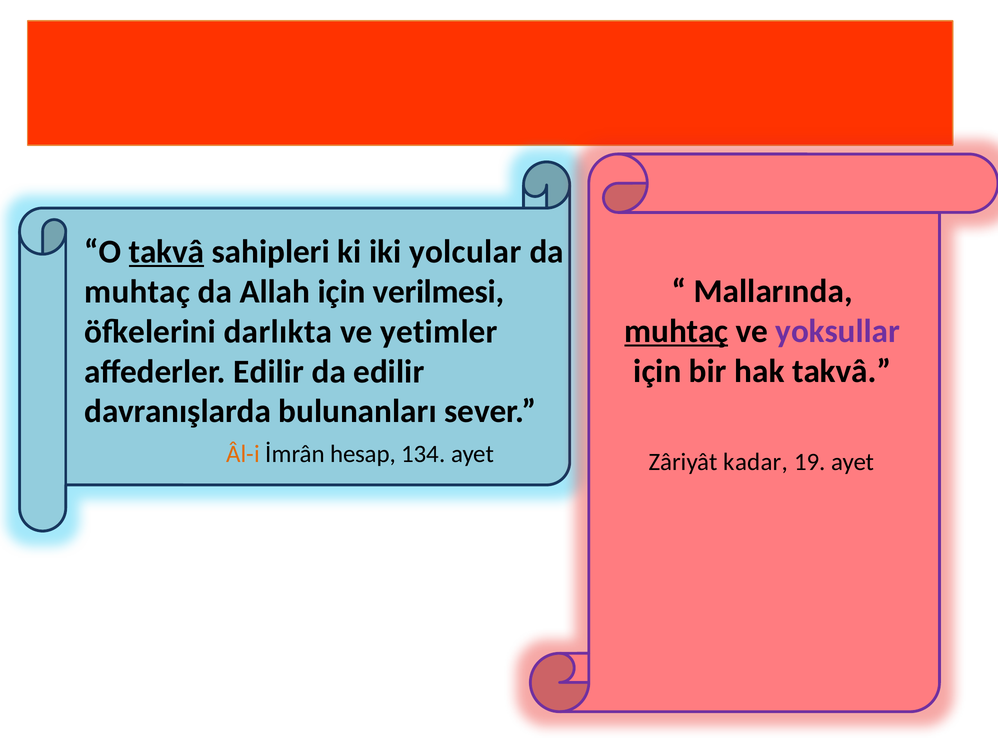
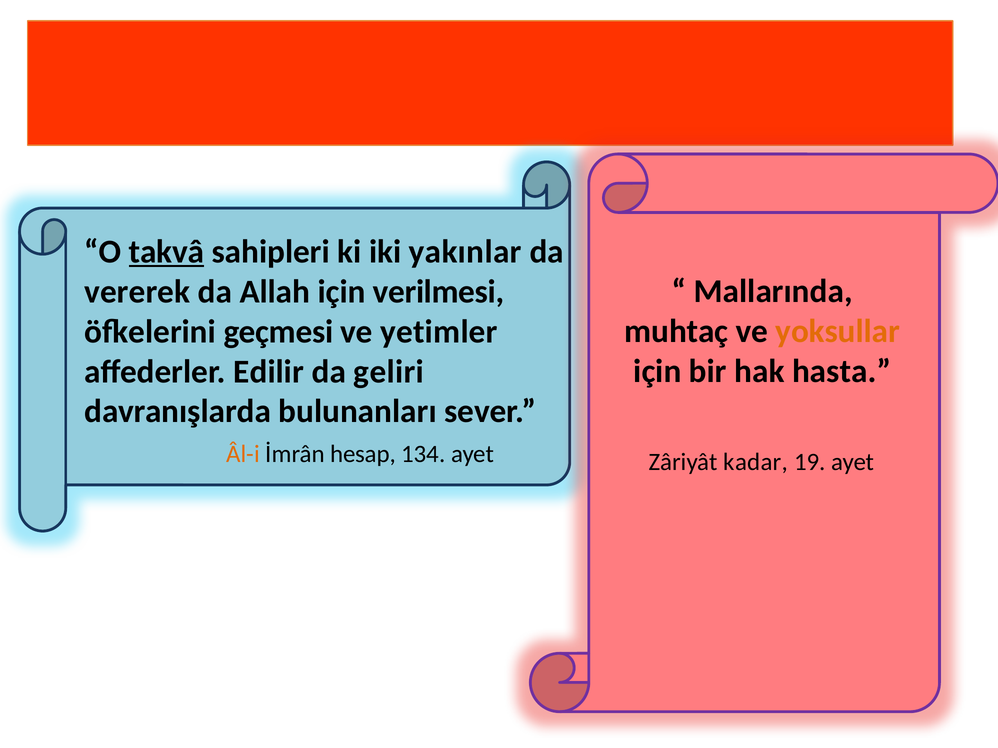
yolcular: yolcular -> yakınlar (465, 252)
muhtaç: muhtaç -> vererek (137, 292)
muhtaç underline: present -> none (676, 331)
yoksullar colour: purple -> orange (838, 331)
darlıkta: darlıkta -> geçmesi (278, 332)
hak takvâ: takvâ -> hasta (842, 371)
da edilir: edilir -> geliri (389, 372)
